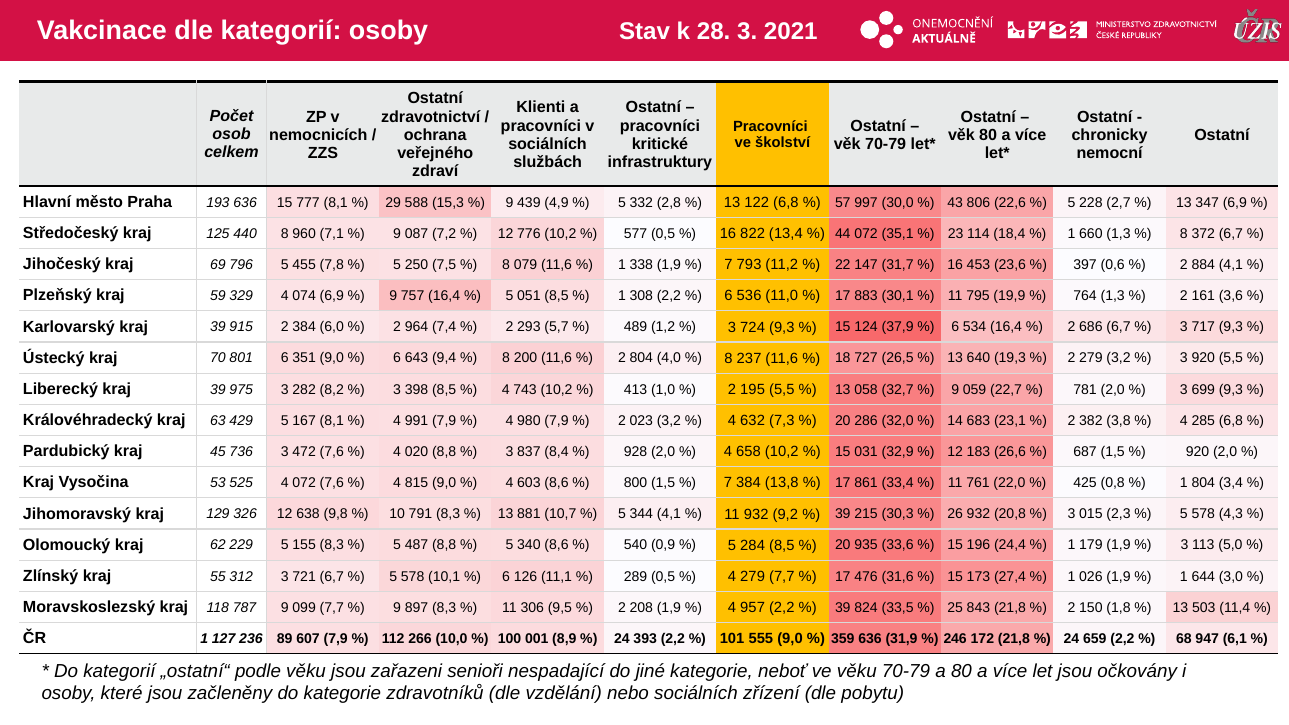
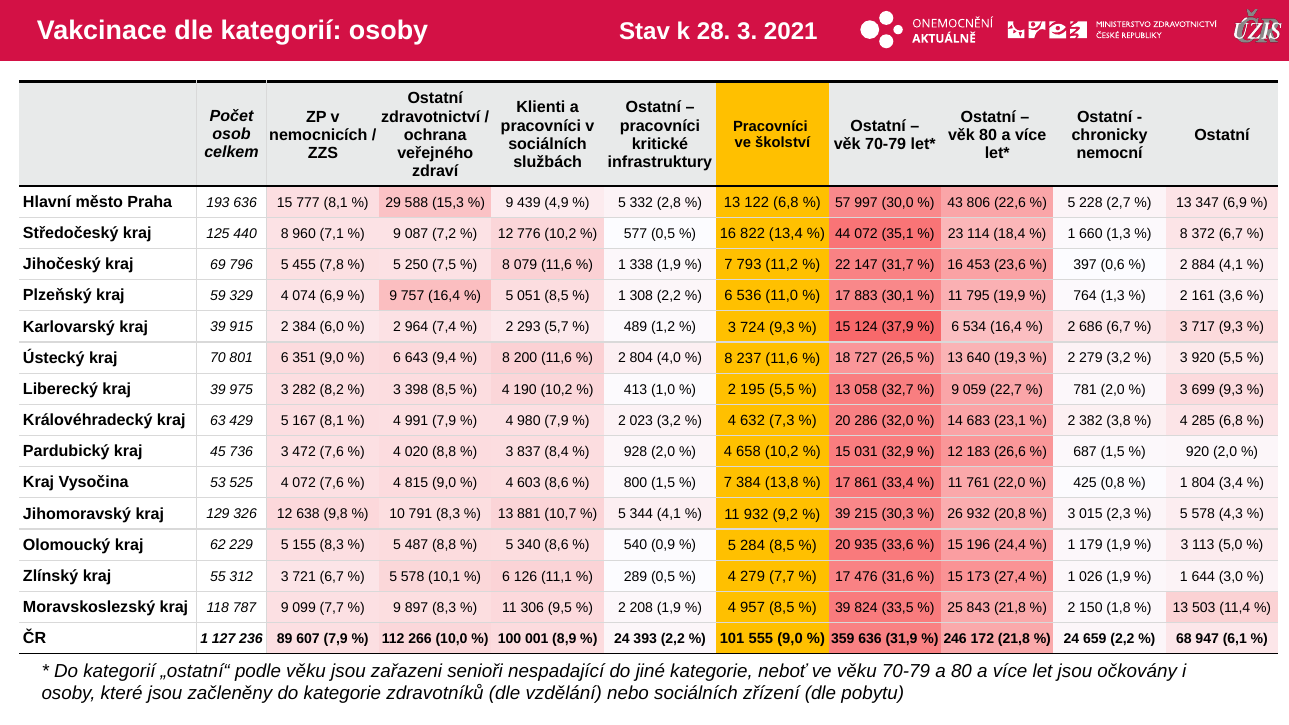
743: 743 -> 190 (525, 390)
957 2,2: 2,2 -> 8,5 (782, 608)
